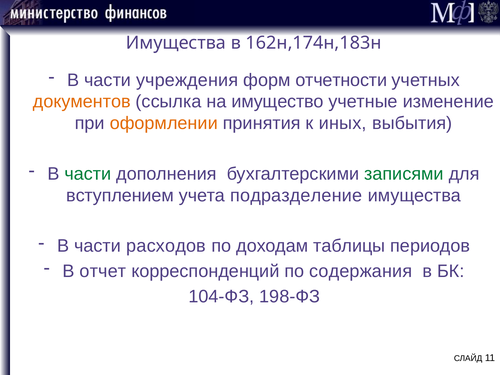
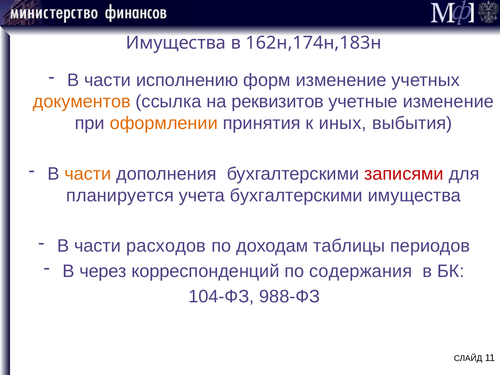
учреждения: учреждения -> исполнению (187, 80)
форм отчетности: отчетности -> изменение (341, 80)
имущество: имущество -> реквизитов (278, 102)
части colour: green -> orange (88, 174)
записями colour: green -> red (404, 174)
вступлением: вступлением -> планируется (120, 196)
учета подразделение: подразделение -> бухгалтерскими (296, 196)
отчет: отчет -> через (103, 271)
198-ФЗ: 198-ФЗ -> 988-ФЗ (290, 297)
